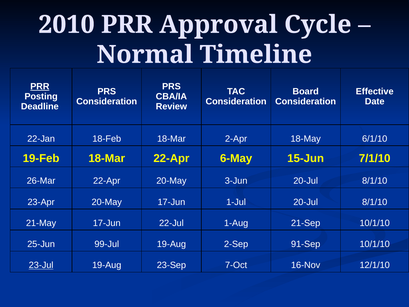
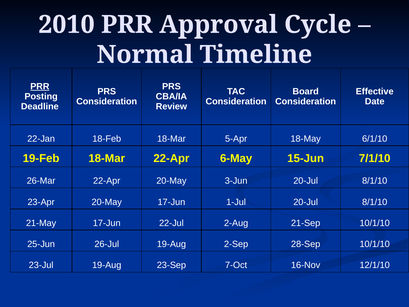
2-Apr: 2-Apr -> 5-Apr (236, 139)
1-Aug: 1-Aug -> 2-Aug (236, 223)
99-Jul: 99-Jul -> 26-Jul (107, 244)
91-Sep: 91-Sep -> 28-Sep (306, 244)
23-Jul underline: present -> none (41, 265)
